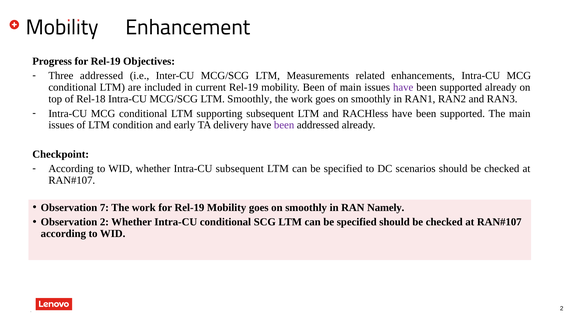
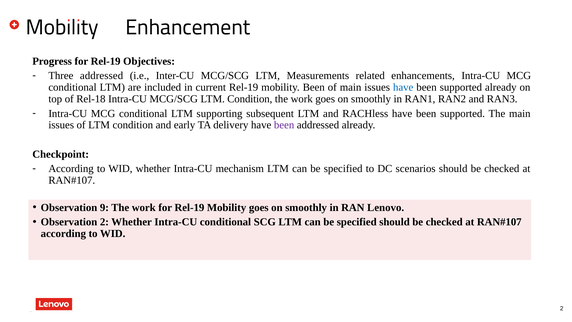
have colour: purple -> blue (403, 87)
MCG/SCG LTM Smoothly: Smoothly -> Condition (250, 99)
Intra-CU subsequent: subsequent -> mechanism (240, 169)
7: 7 -> 9 (104, 207)
Namely: Namely -> Lenovo (386, 207)
